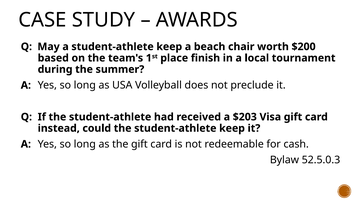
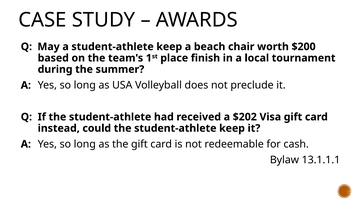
$203: $203 -> $202 (245, 117)
52.5.0.3: 52.5.0.3 -> 13.1.1.1 (321, 160)
